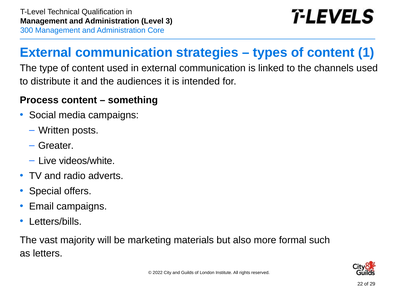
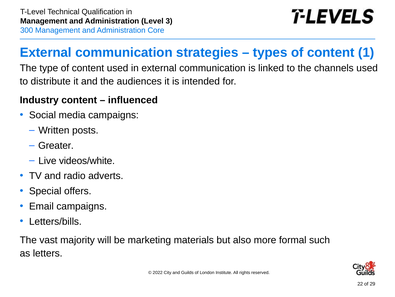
Process: Process -> Industry (39, 100)
something: something -> influenced (133, 100)
